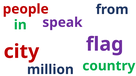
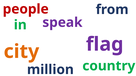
city colour: red -> orange (21, 52)
